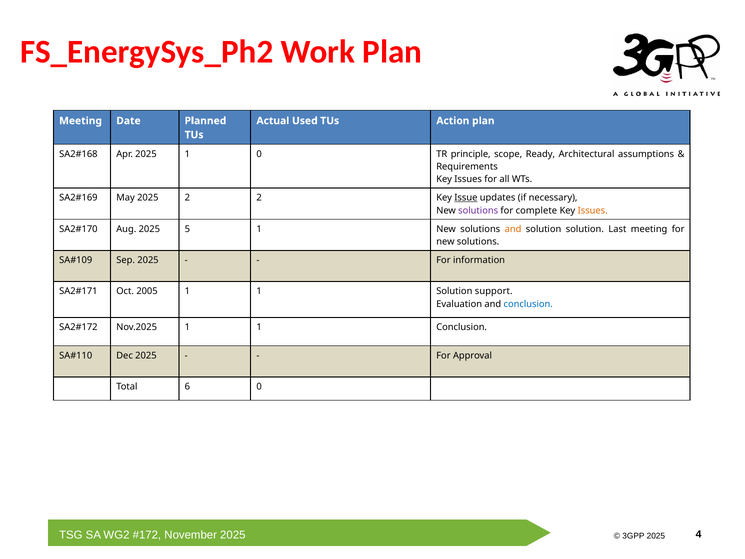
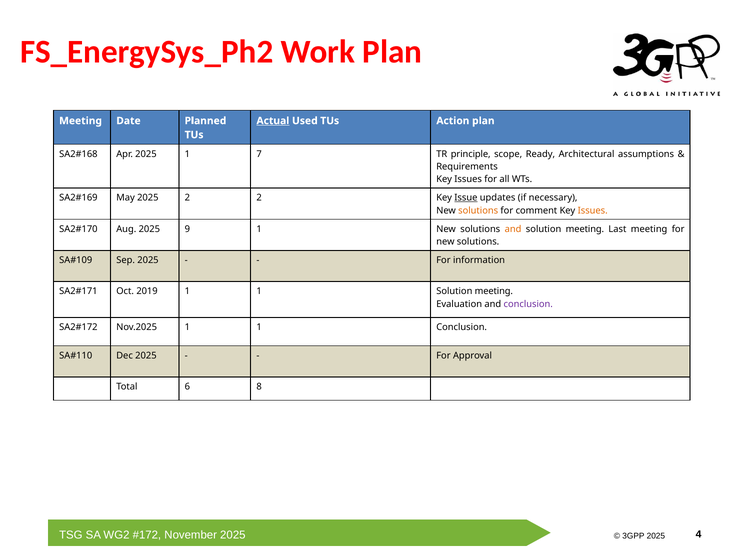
Actual underline: none -> present (273, 121)
1 0: 0 -> 7 (259, 154)
solutions colour: purple -> orange (478, 210)
complete: complete -> comment (536, 210)
5: 5 -> 9 (187, 229)
solution: solution -> meeting (585, 229)
2005: 2005 -> 2019 (147, 291)
1 Solution support: support -> meeting (494, 291)
conclusion colour: blue -> purple (528, 304)
6 0: 0 -> 8 (259, 387)
